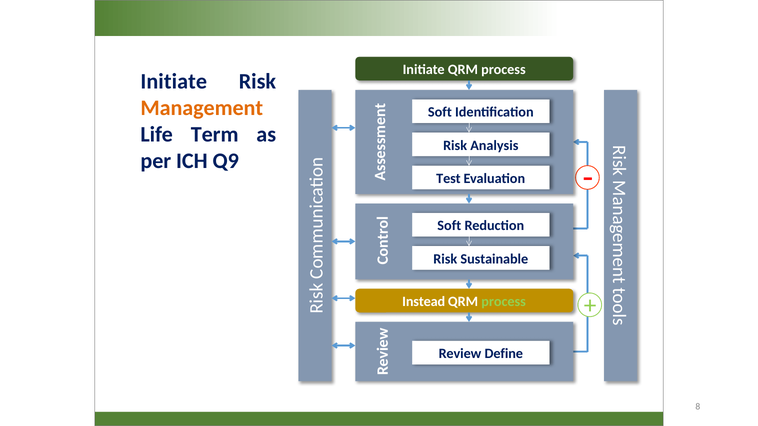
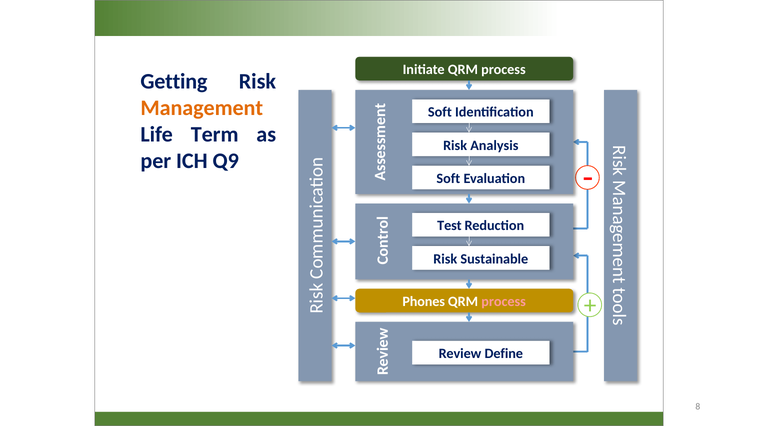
Initiate: Initiate -> Getting (174, 82)
Test: Test -> Soft (448, 179)
Soft: Soft -> Test (449, 226)
Instead: Instead -> Phones (424, 302)
process colour: light green -> pink (504, 302)
